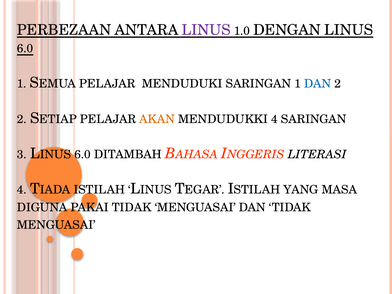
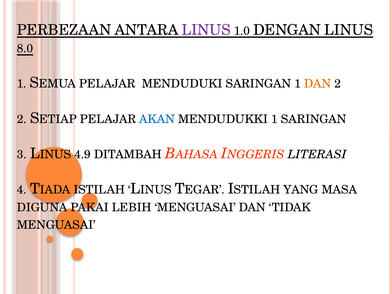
6.0: 6.0 -> 8.0 (25, 49)
DAN colour: blue -> orange (318, 84)
AKAN colour: orange -> blue (157, 119)
MENDUDUKKI 4: 4 -> 1 (274, 119)
6.0: 6.0 -> 4.9 (83, 154)
PAKAI TIDAK: TIDAK -> LEBIH (132, 207)
